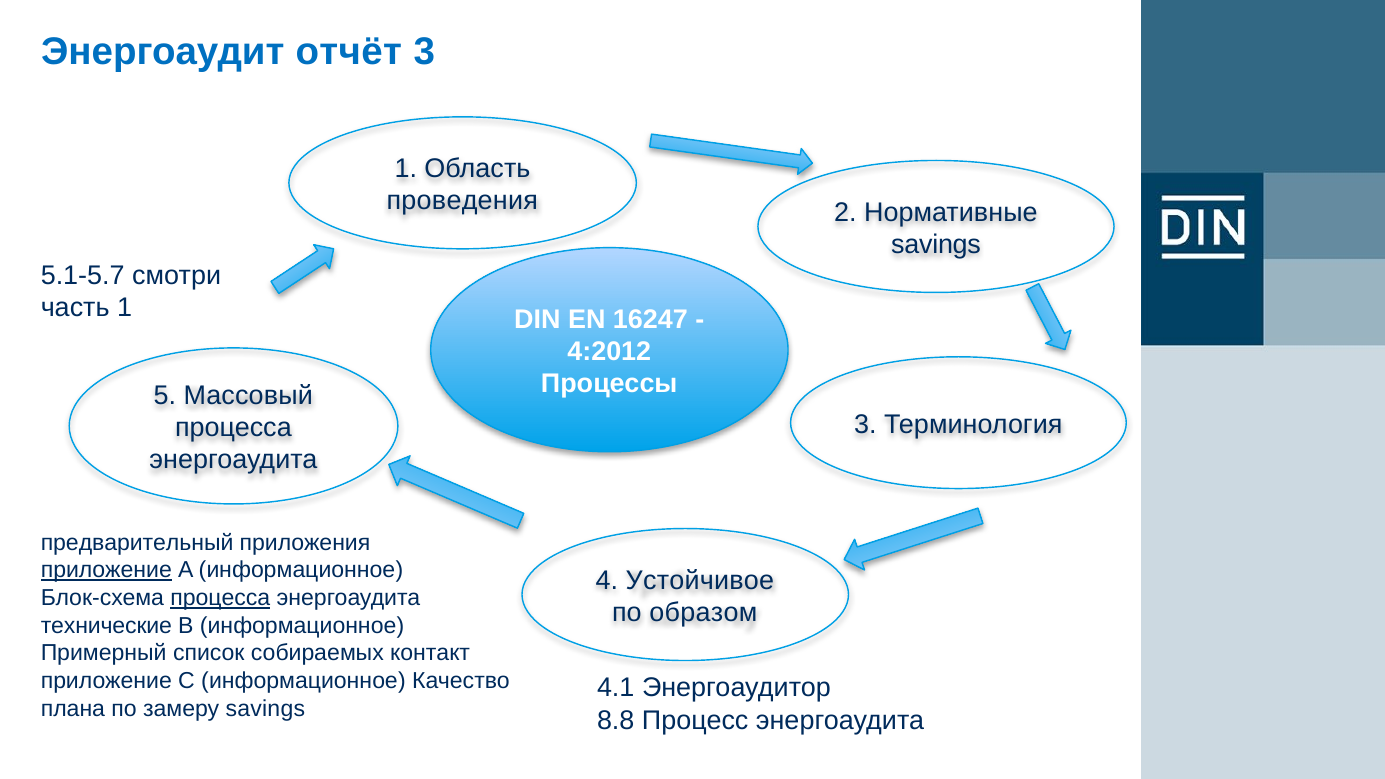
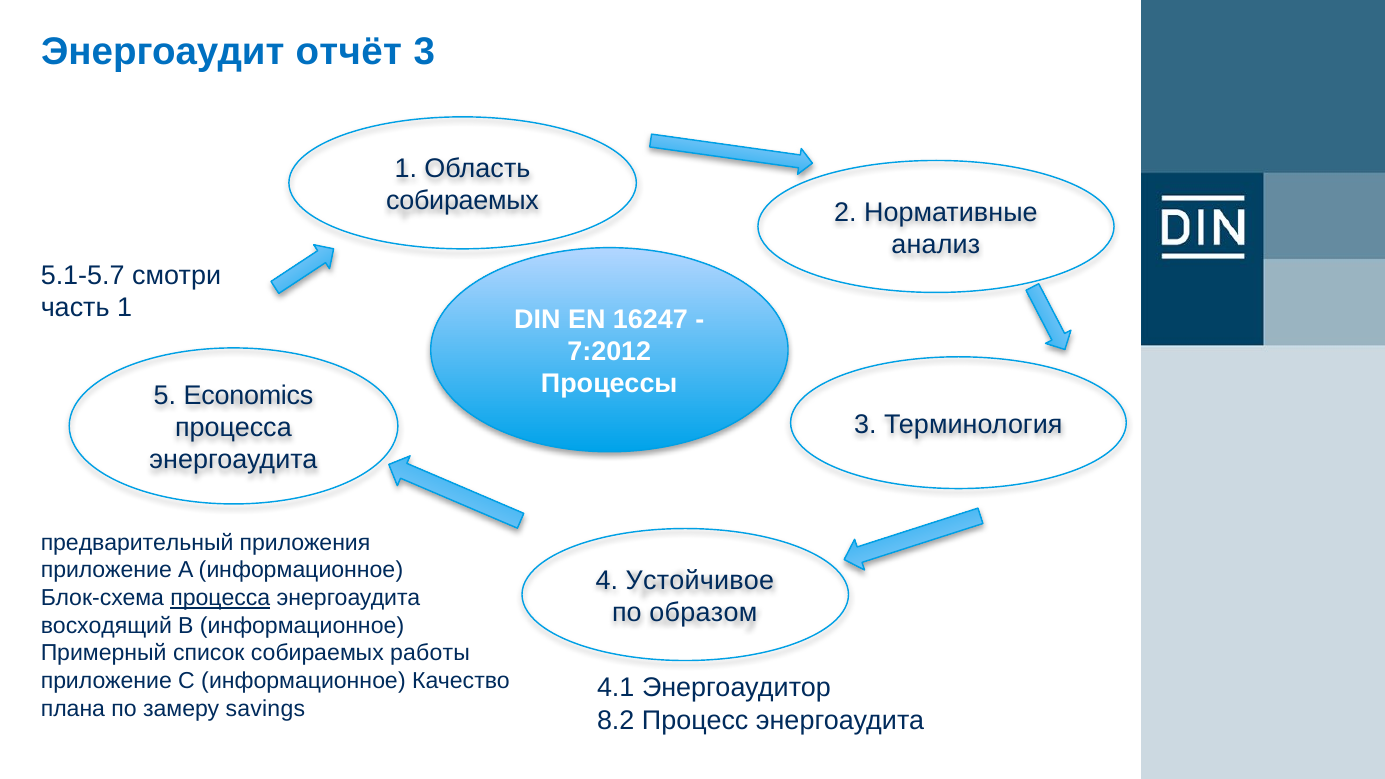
проведения: проведения -> собираемых (463, 201)
savings: savings -> анализ (936, 245)
4:2012: 4:2012 -> 7:2012 (609, 352)
Массовый: Массовый -> Economics (249, 395)
приложение underline: present -> none (106, 570)
технические: технические -> восходящий (106, 626)
контакт: контакт -> работы (430, 653)
8.8: 8.8 -> 8.2 (616, 720)
